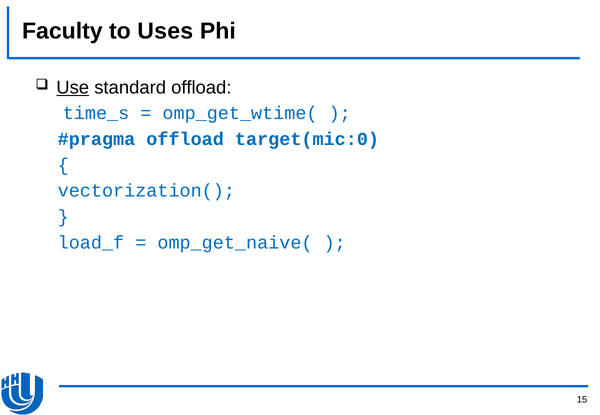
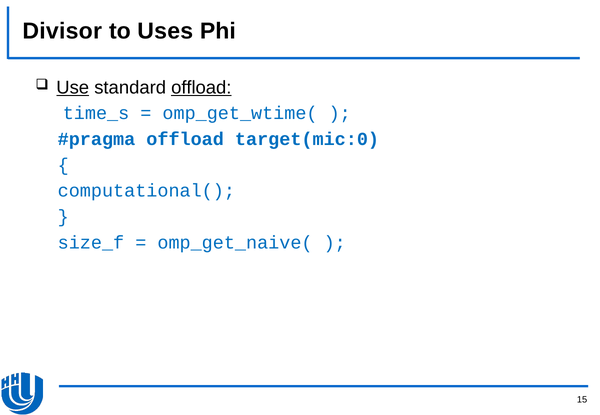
Faculty: Faculty -> Divisor (62, 31)
offload underline: none -> present (201, 88)
vectorization(: vectorization( -> computational( (146, 191)
load_f: load_f -> size_f (91, 243)
